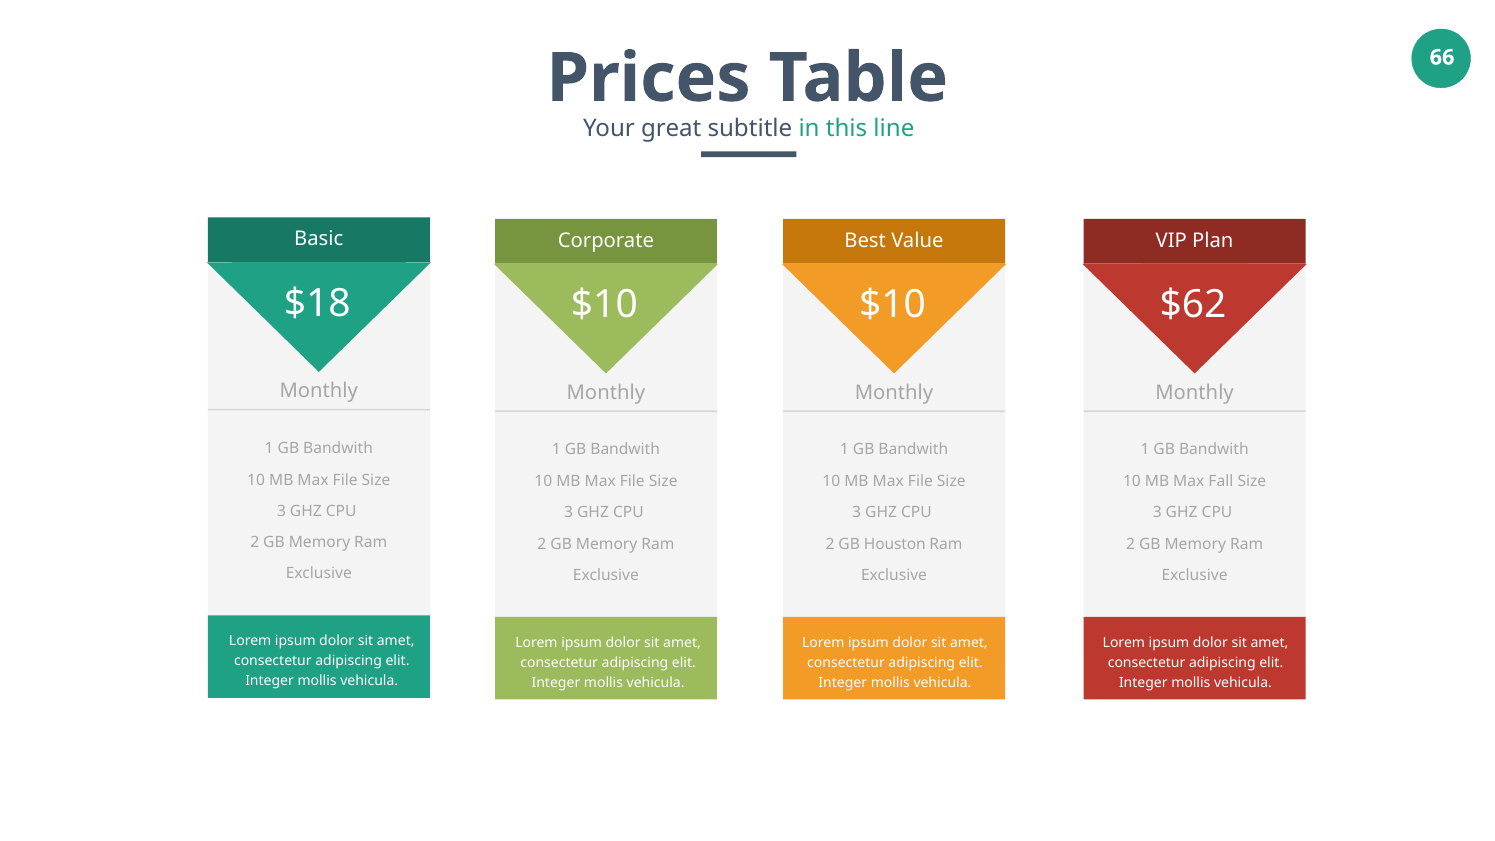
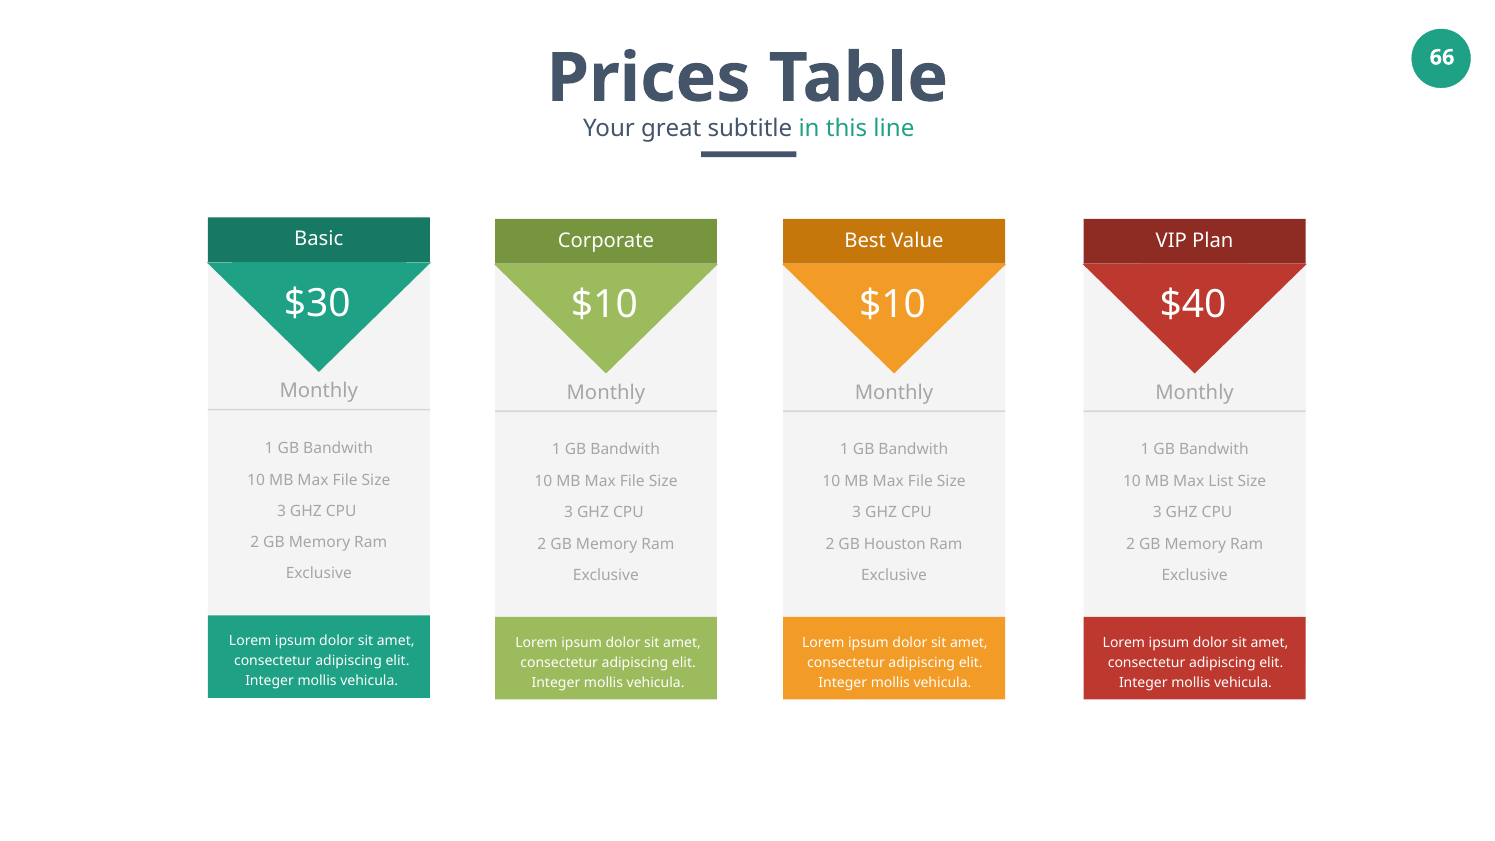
$18: $18 -> $30 (317, 303)
$62: $62 -> $40 (1193, 305)
Fall: Fall -> List (1221, 482)
